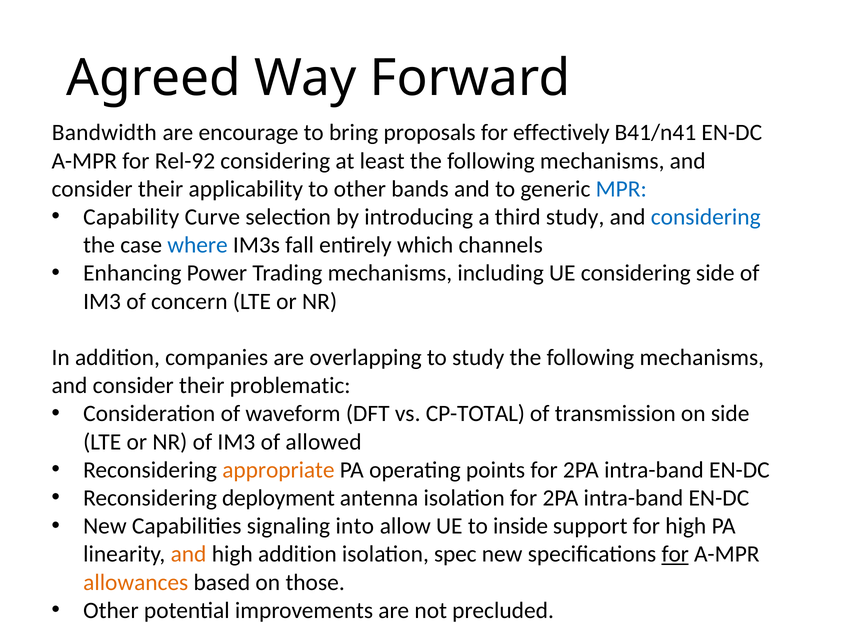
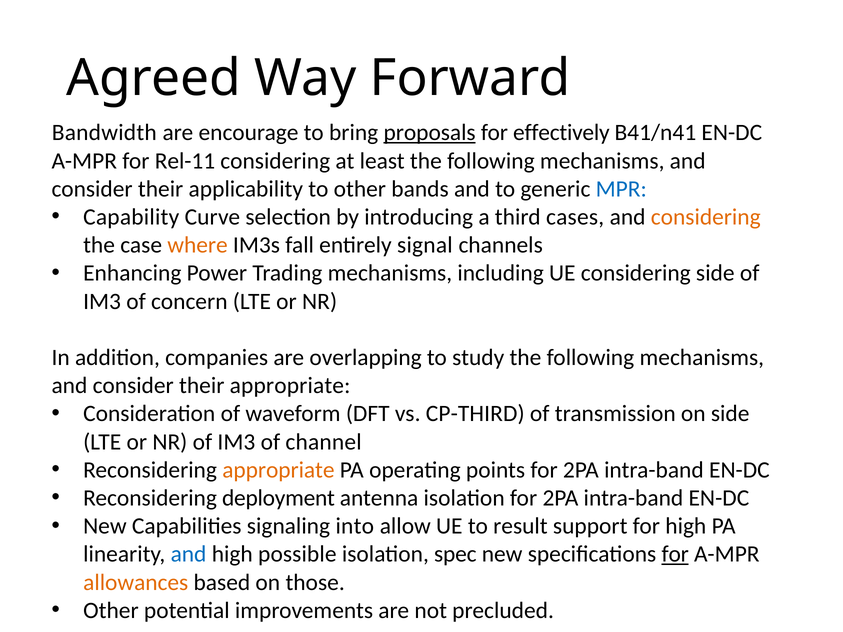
proposals underline: none -> present (430, 133)
Rel-92: Rel-92 -> Rel-11 (185, 161)
third study: study -> cases (575, 217)
considering colour: blue -> orange (706, 217)
where colour: blue -> orange (198, 245)
which: which -> signal (425, 245)
their problematic: problematic -> appropriate (290, 386)
CP-TOTAL: CP-TOTAL -> CP-THIRD (475, 414)
allowed: allowed -> channel (324, 442)
inside: inside -> result (520, 526)
and colour: orange -> blue (189, 554)
high addition: addition -> possible (297, 554)
